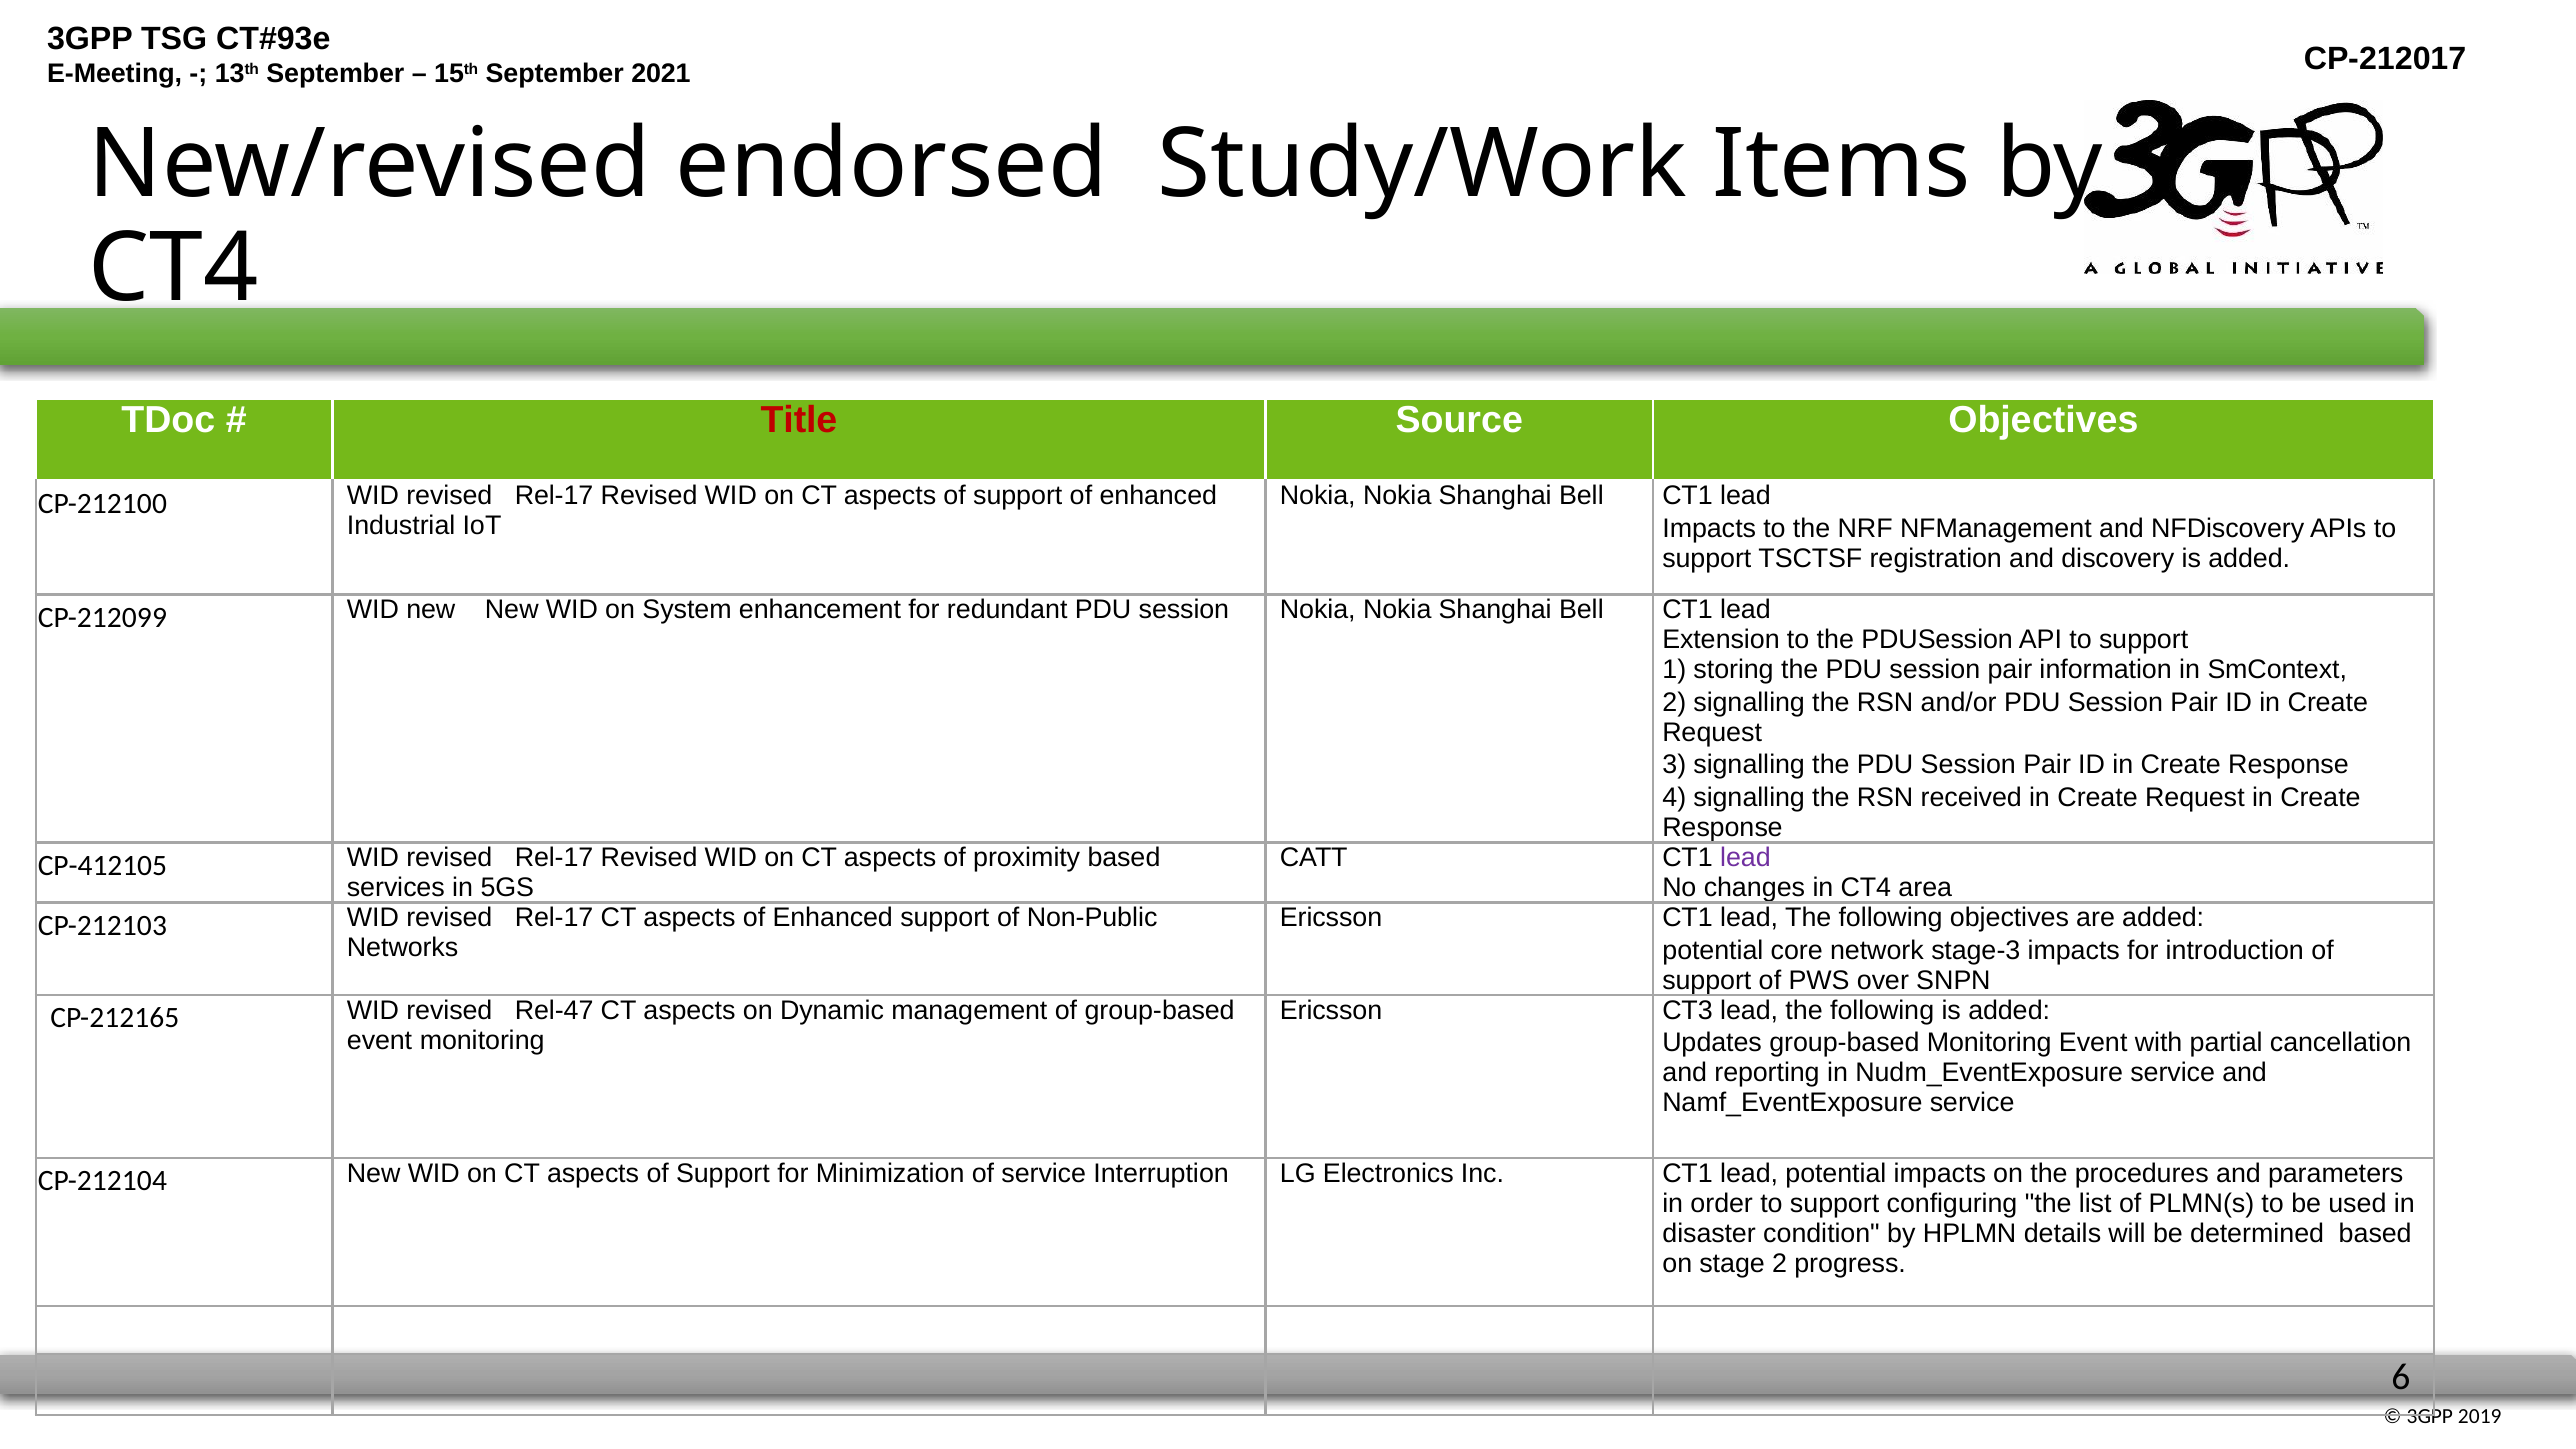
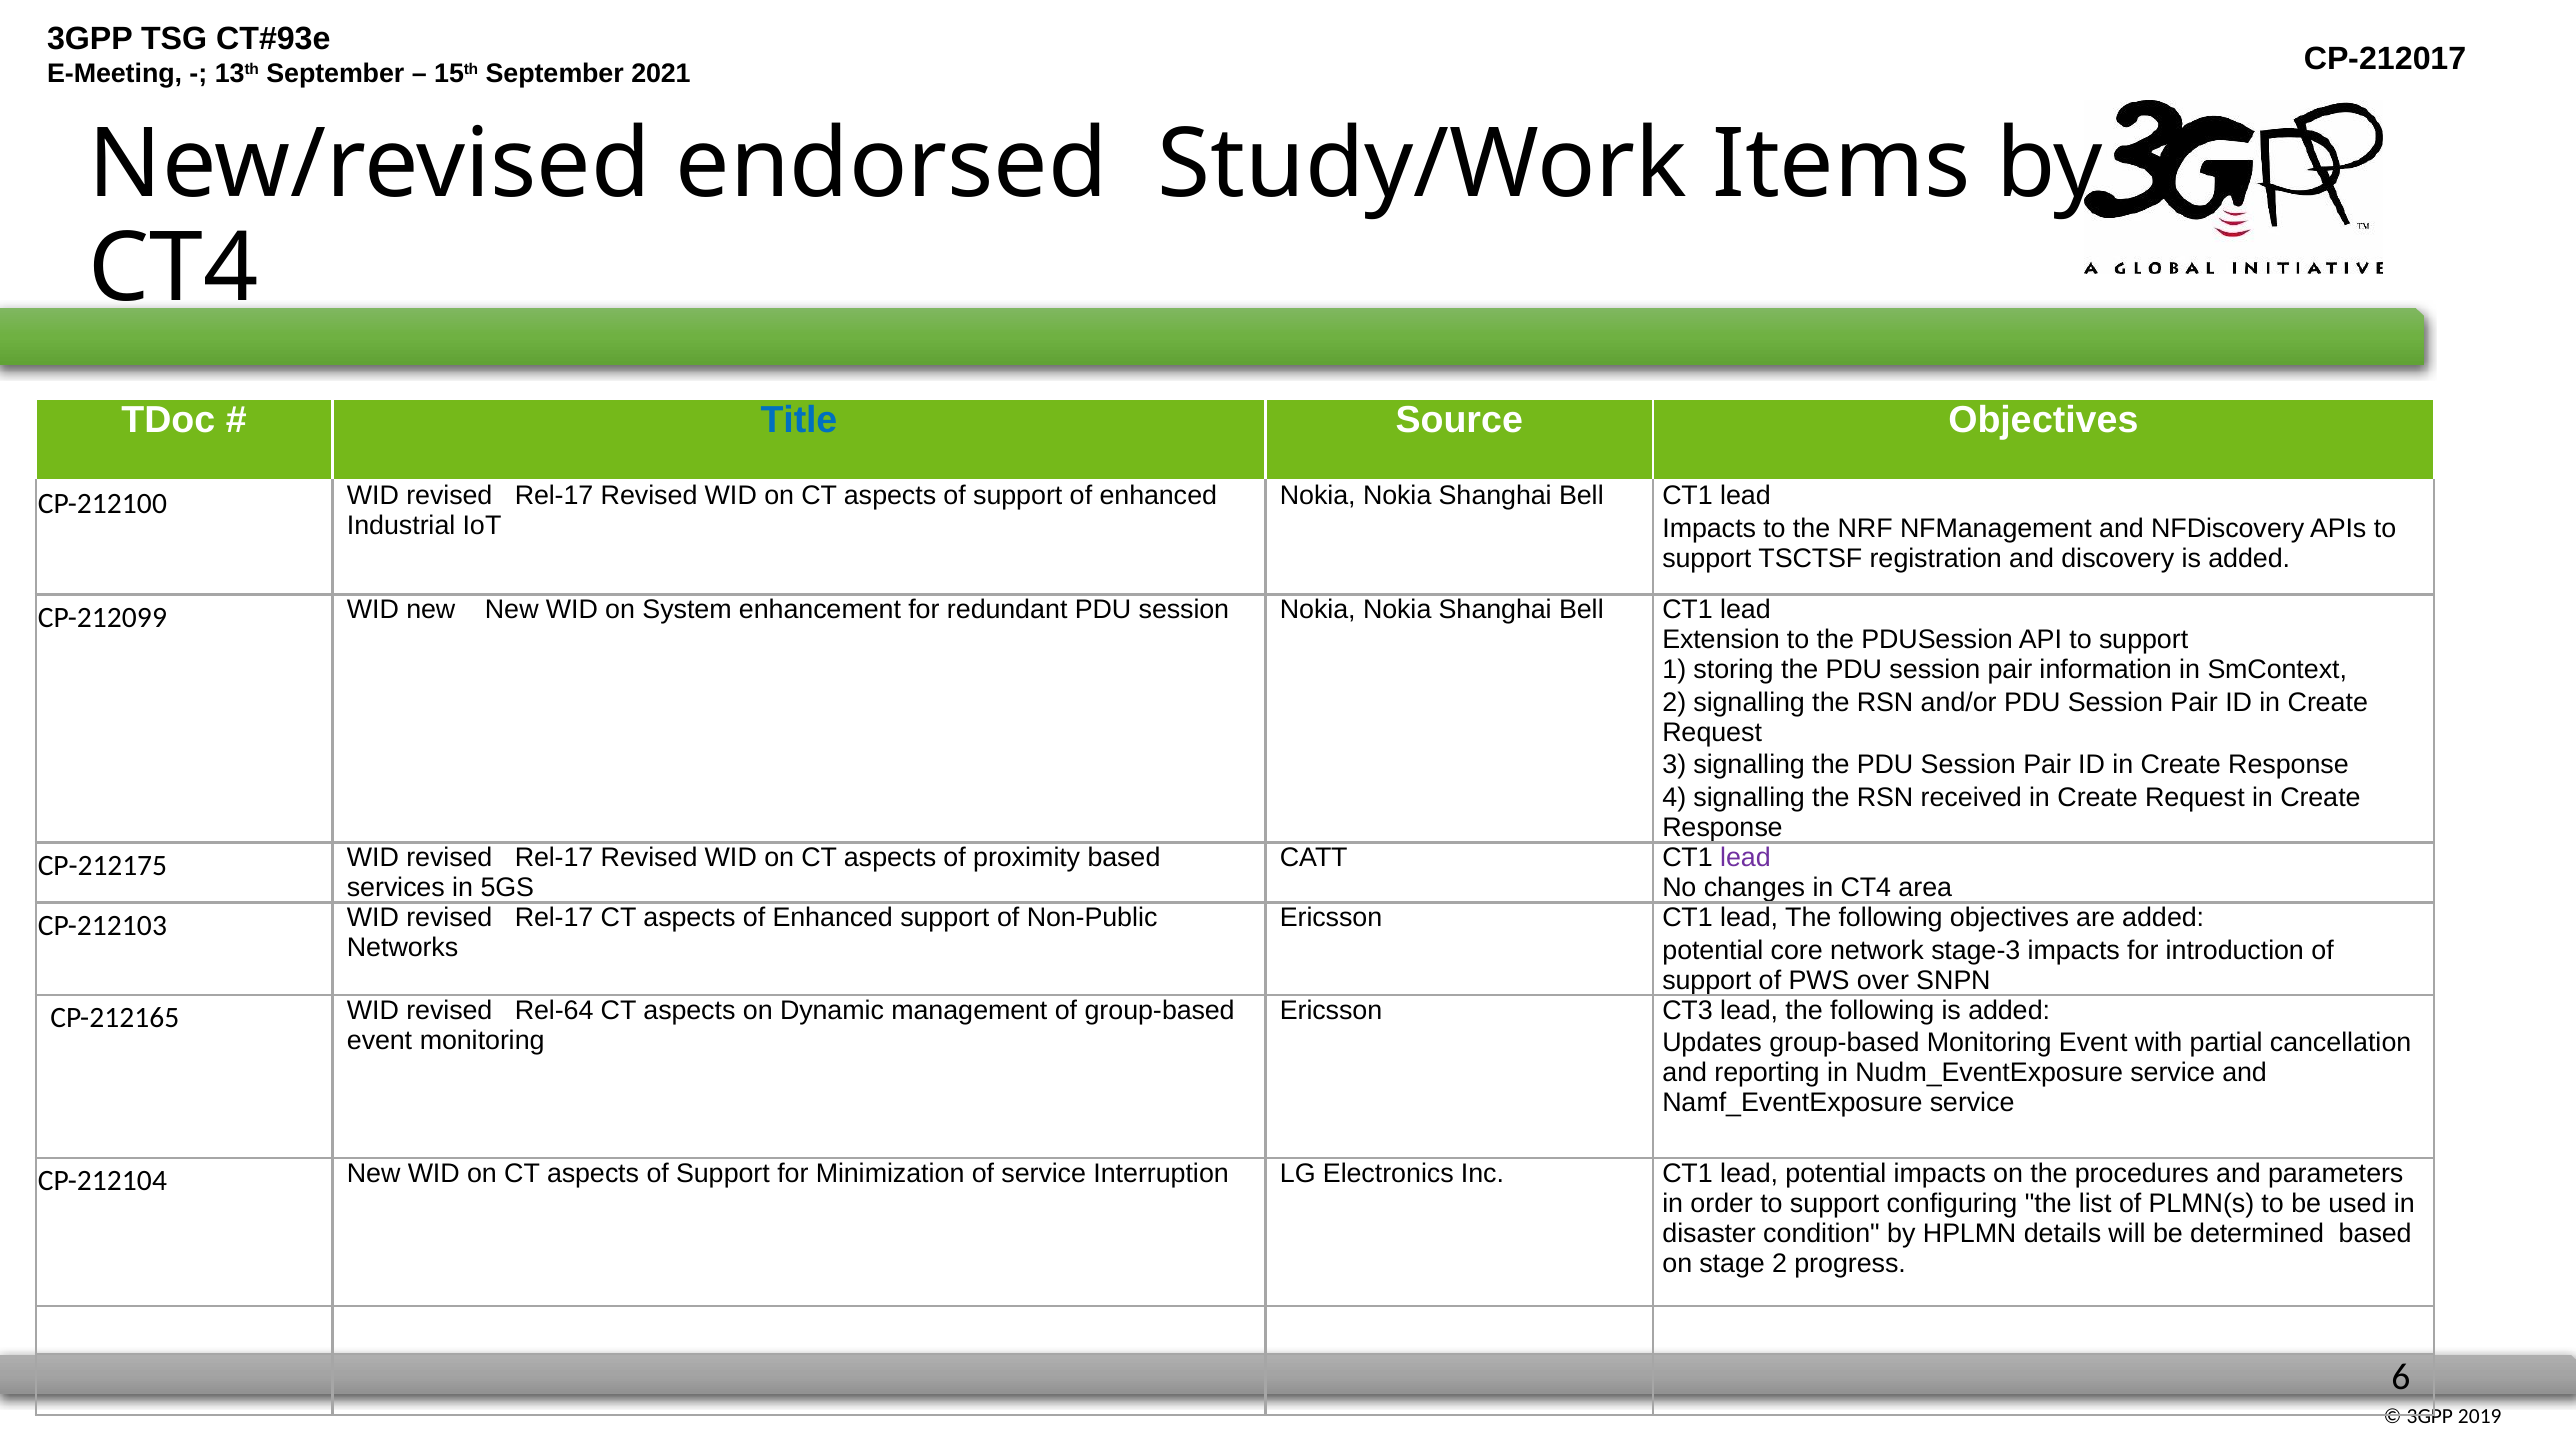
Title colour: red -> blue (799, 420)
CP-412105: CP-412105 -> CP-212175 (102, 866)
Rel-47: Rel-47 -> Rel-64 (554, 1010)
